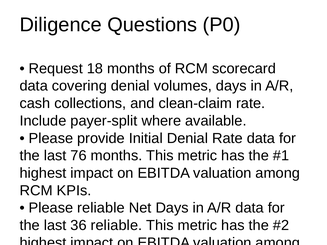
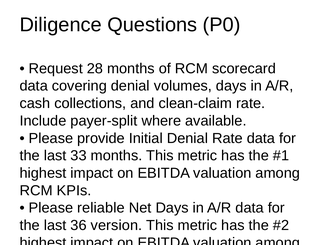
18: 18 -> 28 (95, 69)
76: 76 -> 33 (79, 156)
36 reliable: reliable -> version (116, 226)
